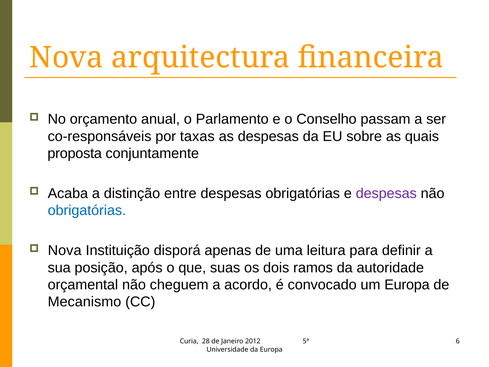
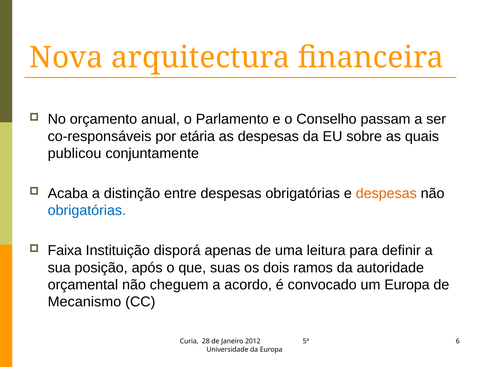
taxas: taxas -> etária (197, 136)
proposta: proposta -> publicou (75, 153)
despesas colour: purple -> orange (386, 193)
Nova: Nova -> Faixa (65, 250)
